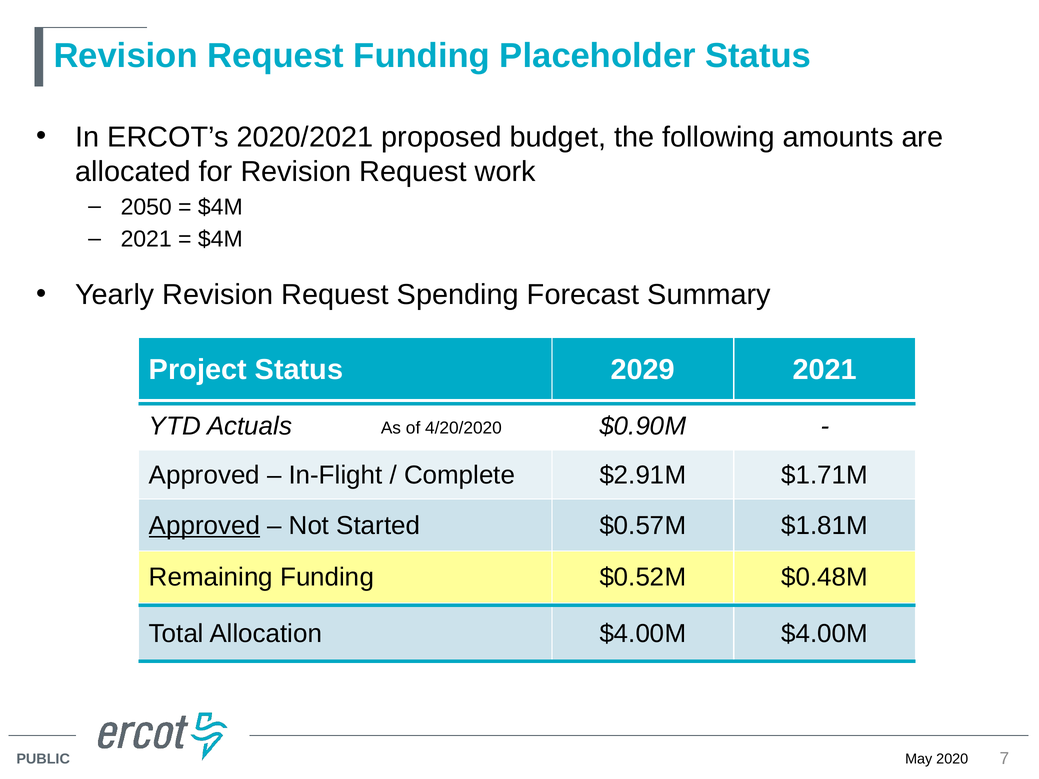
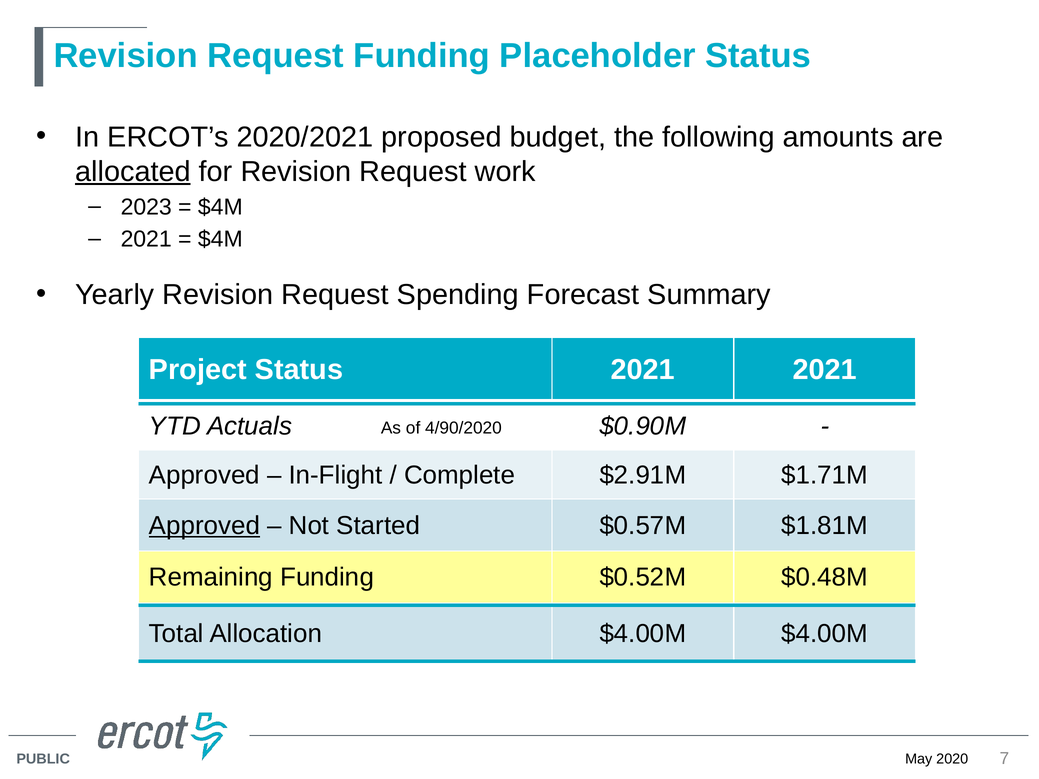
allocated underline: none -> present (133, 172)
2050: 2050 -> 2023 (146, 207)
Status 2029: 2029 -> 2021 (643, 370)
4/20/2020: 4/20/2020 -> 4/90/2020 (463, 428)
